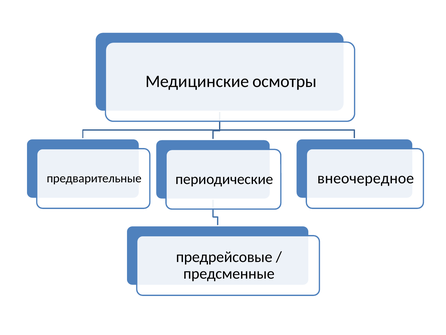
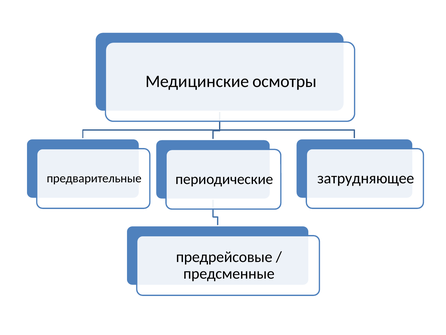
внеочередное: внеочередное -> затрудняющее (366, 178)
